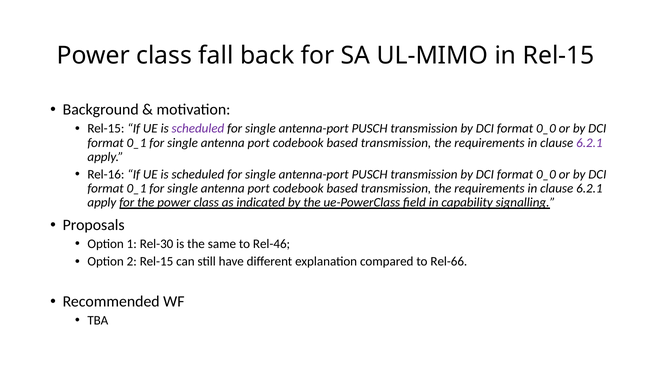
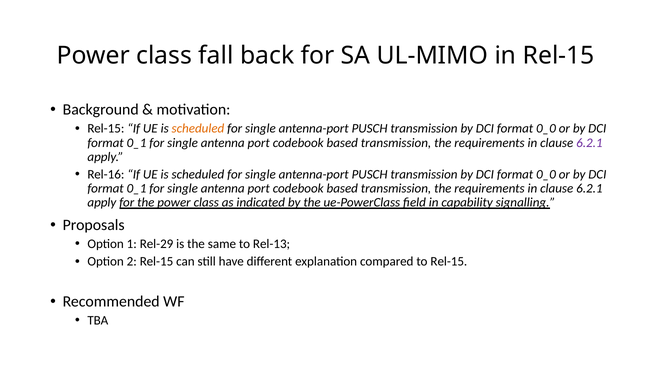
scheduled colour: purple -> orange (198, 129)
Rel-30: Rel-30 -> Rel-29 (157, 244)
Rel-46: Rel-46 -> Rel-13 (272, 244)
to Rel-66: Rel-66 -> Rel-15 (449, 262)
